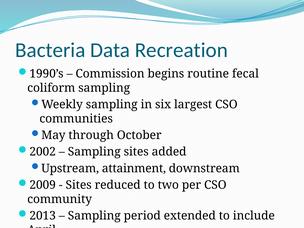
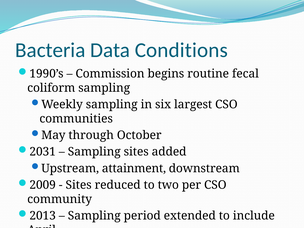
Recreation: Recreation -> Conditions (181, 50)
2002: 2002 -> 2031 (43, 152)
